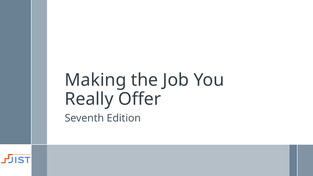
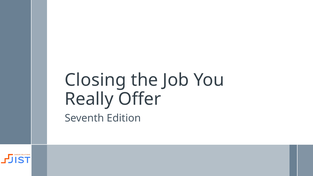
Making: Making -> Closing (96, 80)
